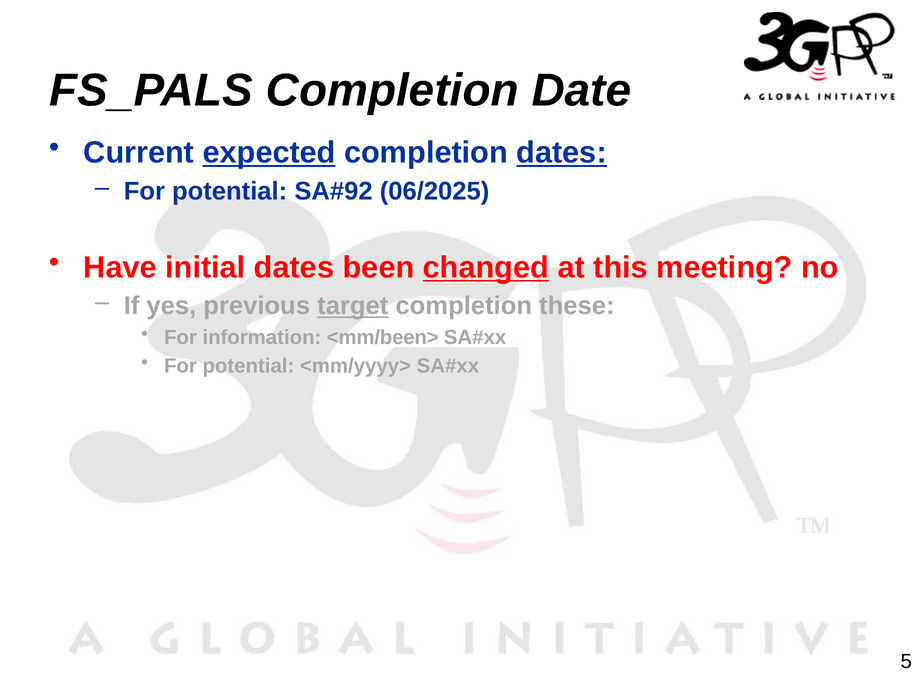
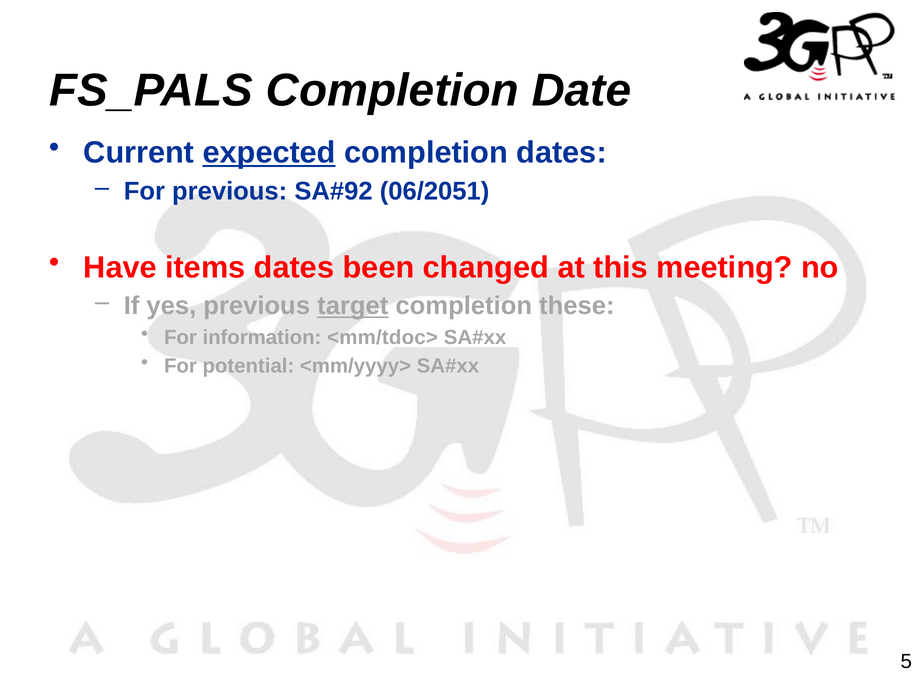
dates underline: present -> none (562, 153)
potential: potential -> previous (230, 191)
06/2025: 06/2025 -> 06/2051 (435, 191)
initial: initial -> items (205, 267)
changed underline: present -> none (486, 267)
<mm/been>: <mm/been> -> <mm/tdoc> (382, 337)
